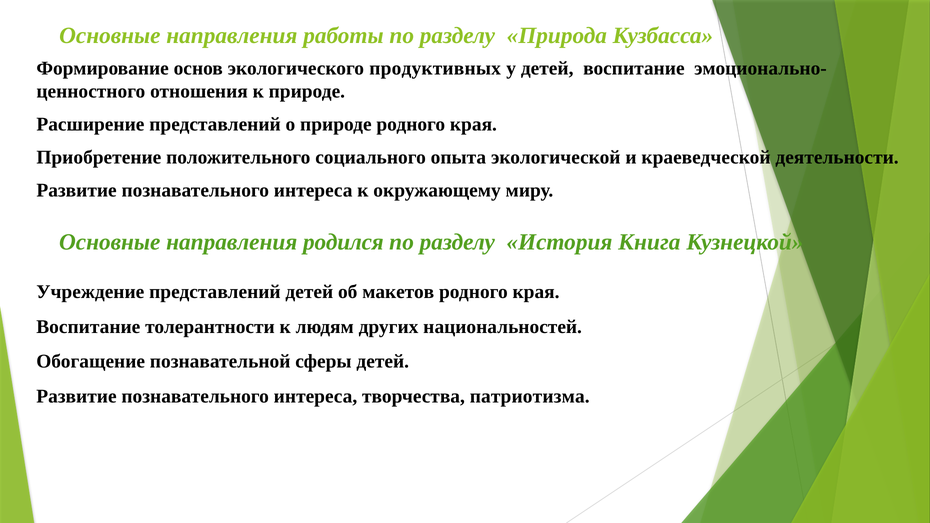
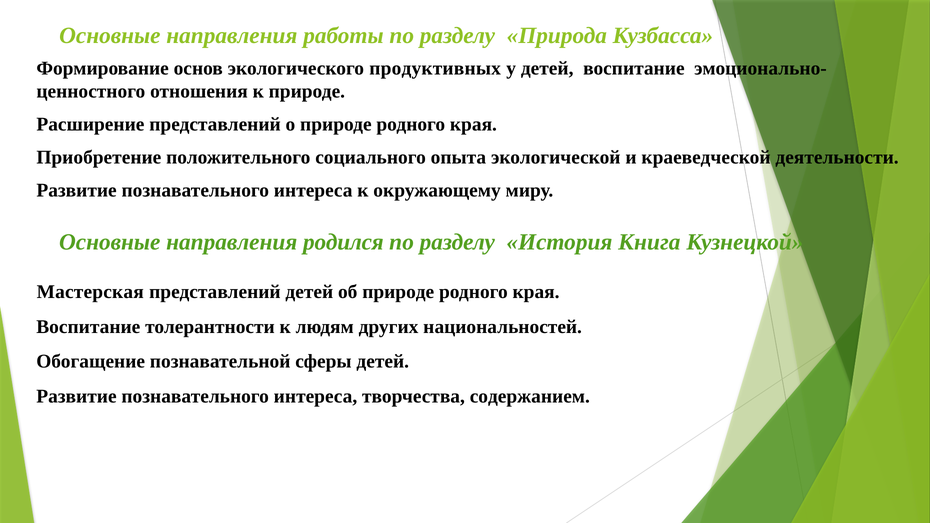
Учреждение: Учреждение -> Мастерская (90, 292)
об макетов: макетов -> природе (398, 292)
патриотизма: патриотизма -> содержанием (530, 396)
